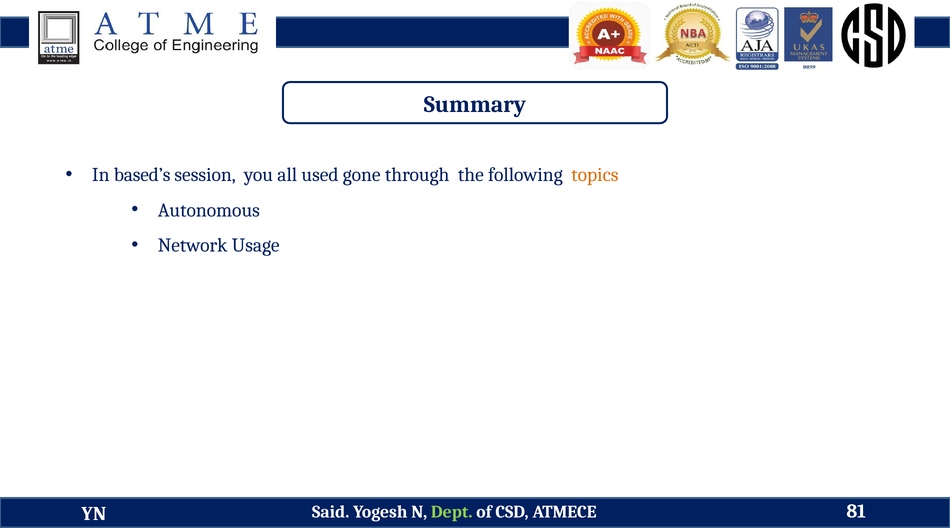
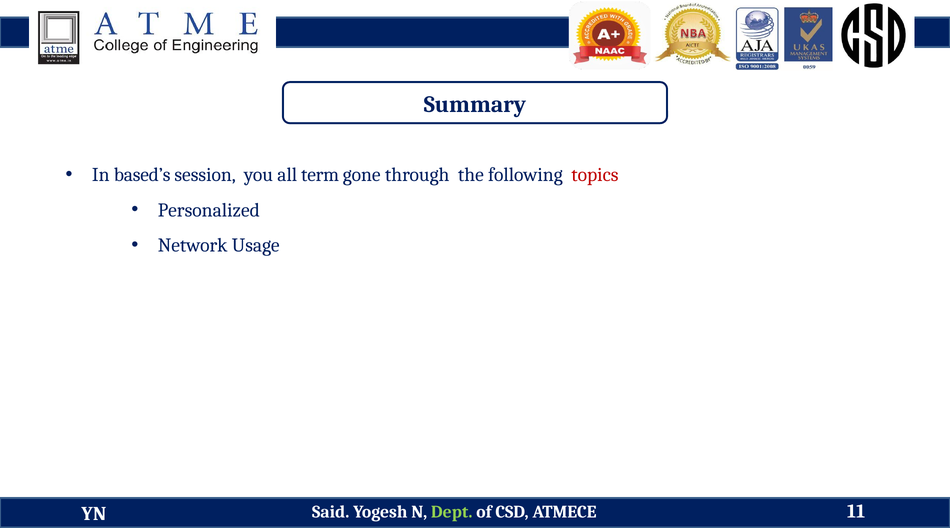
used: used -> term (320, 175)
topics colour: orange -> red (595, 175)
Autonomous: Autonomous -> Personalized (209, 210)
81: 81 -> 11 (856, 511)
